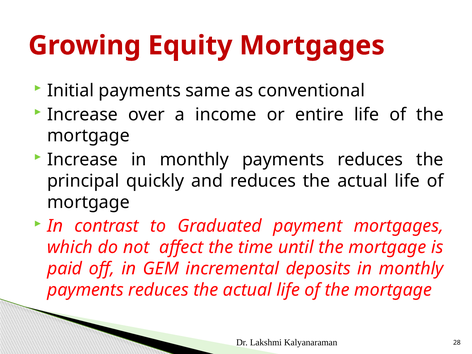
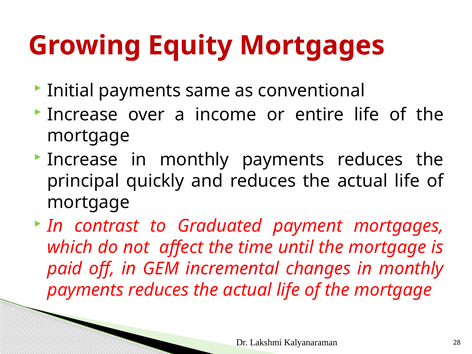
deposits: deposits -> changes (318, 269)
